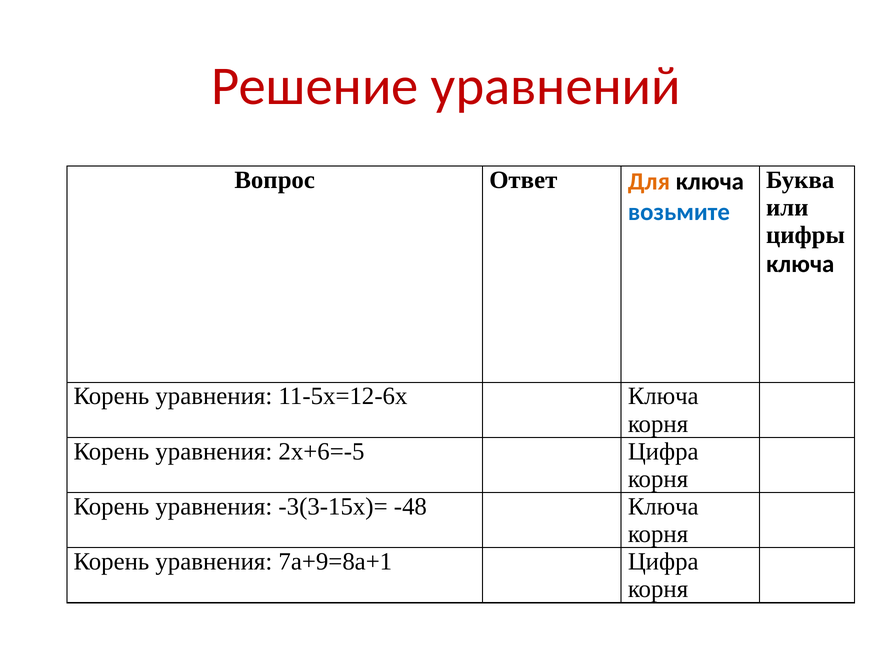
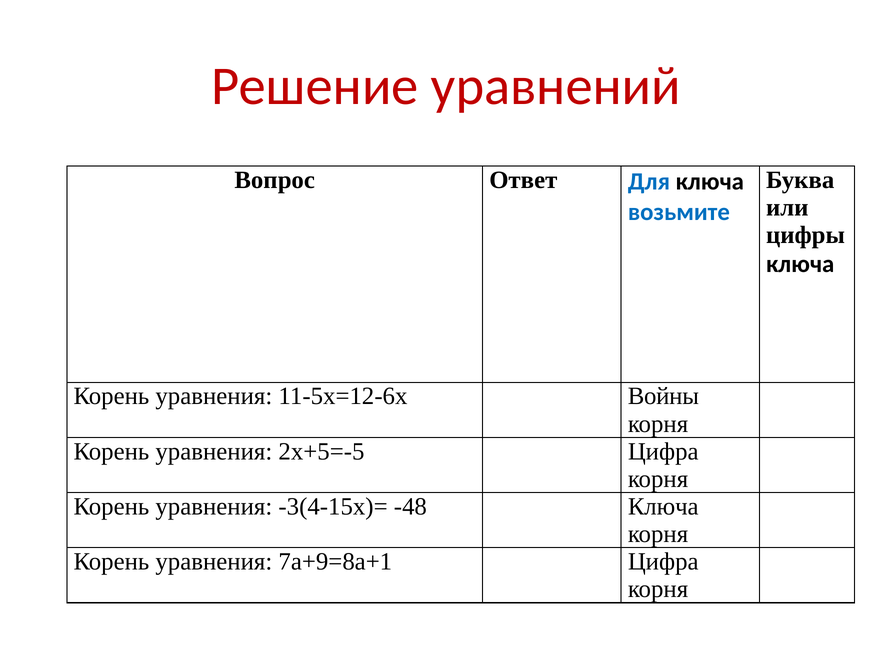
Для colour: orange -> blue (649, 182)
11-5х=12-6х Ключа: Ключа -> Войны (663, 396)
2х+6=-5: 2х+6=-5 -> 2х+5=-5 (321, 451)
-3(3-15х)=: -3(3-15х)= -> -3(4-15х)= (333, 506)
